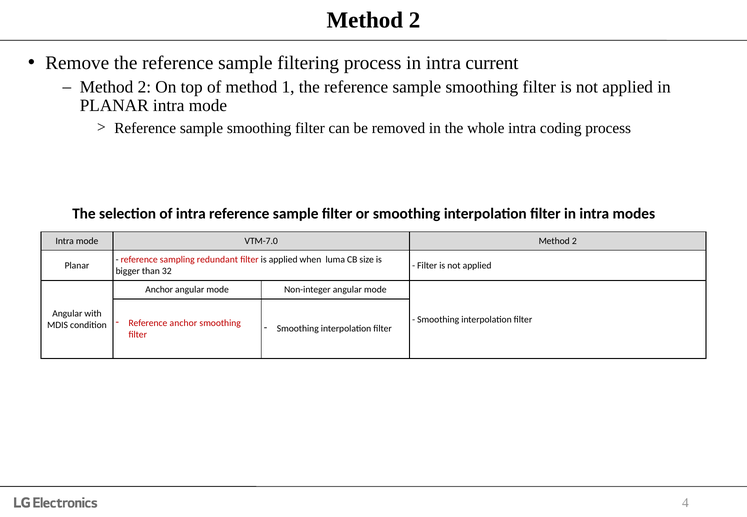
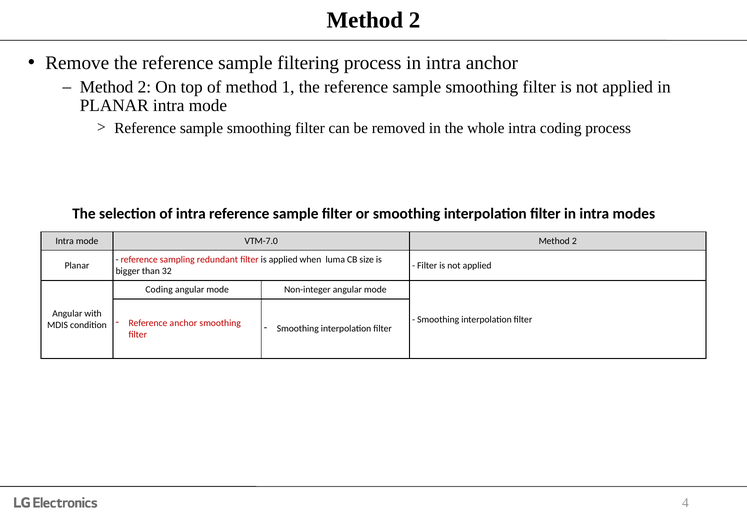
intra current: current -> anchor (492, 63)
Anchor: Anchor -> Coding (159, 290)
